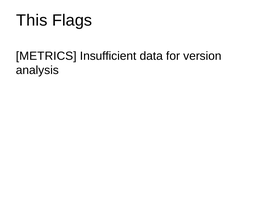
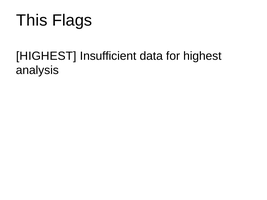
METRICS: METRICS -> HIGHEST (46, 56)
for version: version -> highest (202, 56)
